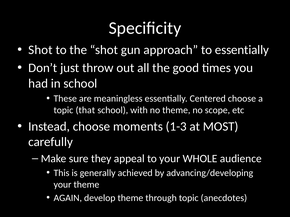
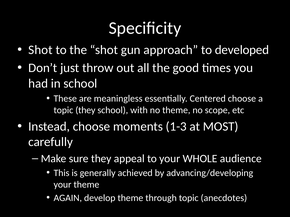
to essentially: essentially -> developed (242, 50)
topic that: that -> they (85, 110)
